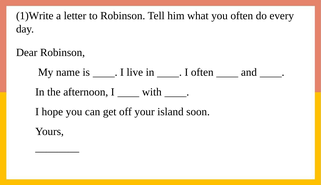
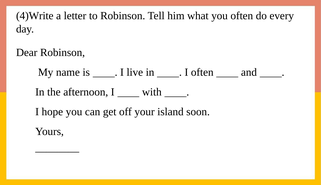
1)Write: 1)Write -> 4)Write (35, 16)
